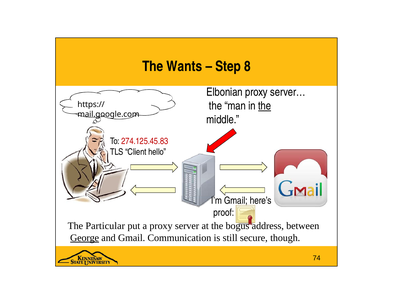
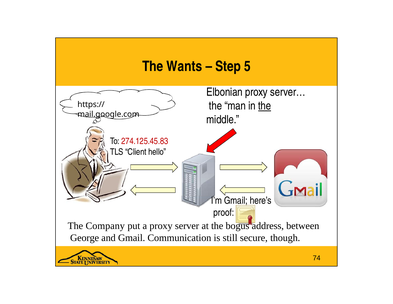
8: 8 -> 5 (247, 66)
Particular: Particular -> Company (105, 226)
George underline: present -> none (85, 238)
